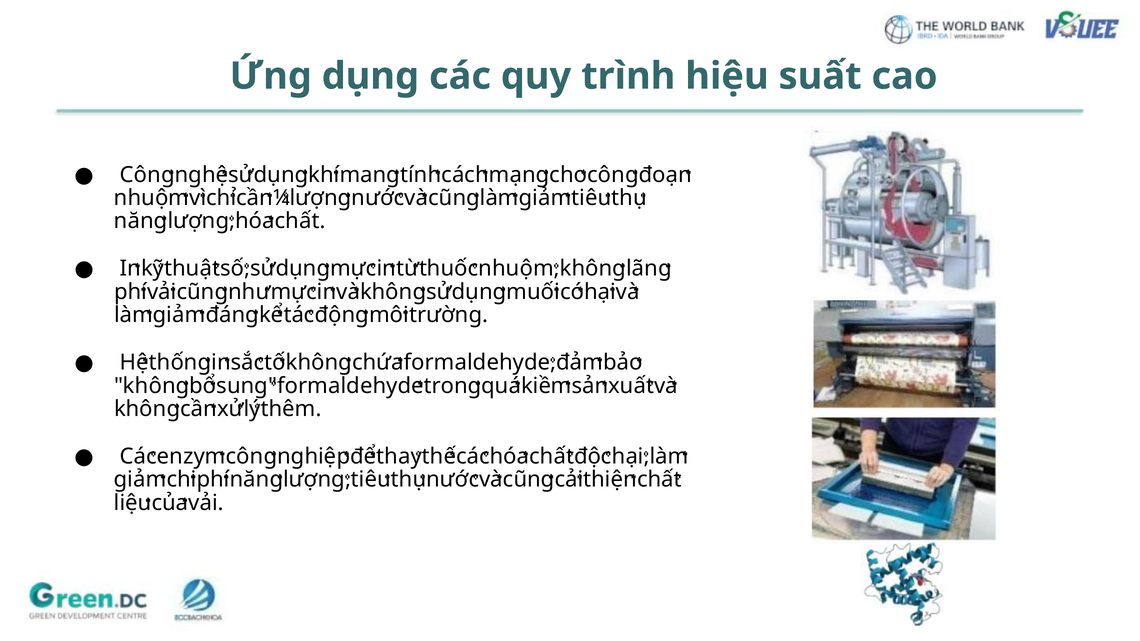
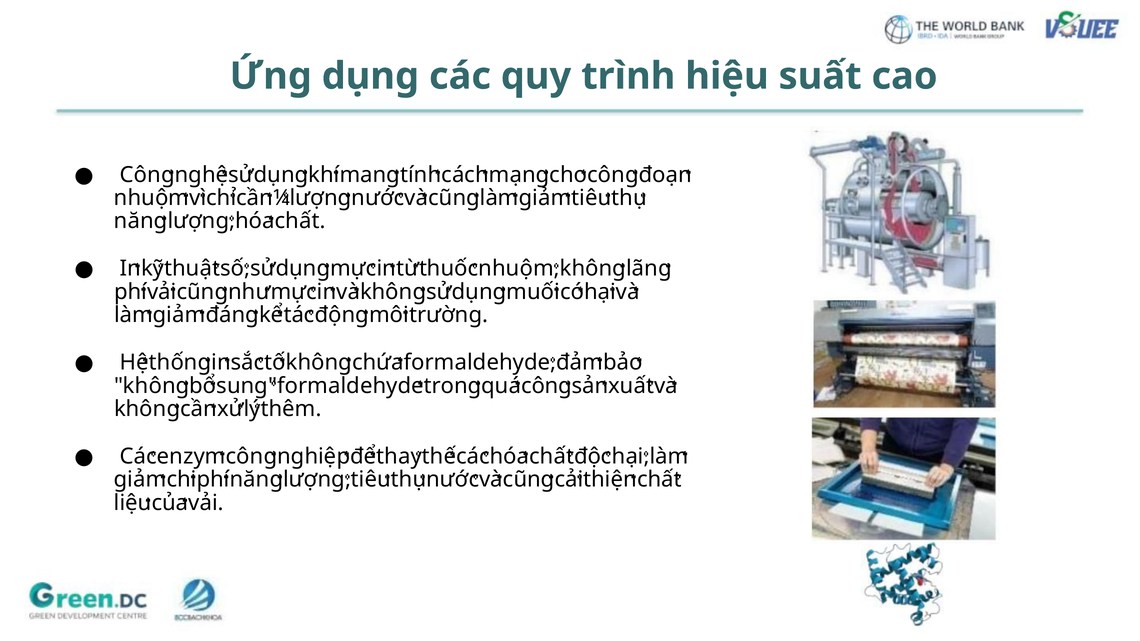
kiềm: kiềm -> công (546, 386)
